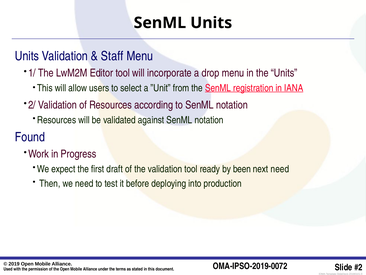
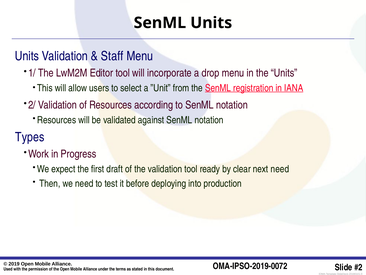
Found: Found -> Types (30, 137)
been: been -> clear (242, 169)
